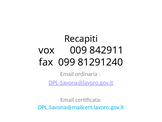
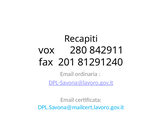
009: 009 -> 280 (78, 50)
099: 099 -> 201 (67, 62)
